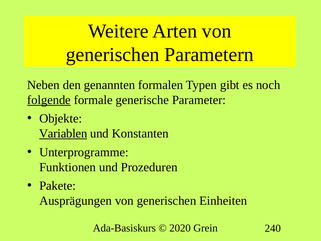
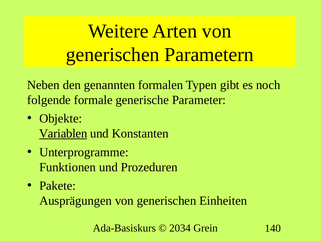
folgende underline: present -> none (49, 100)
2020: 2020 -> 2034 (180, 228)
240: 240 -> 140 (273, 228)
